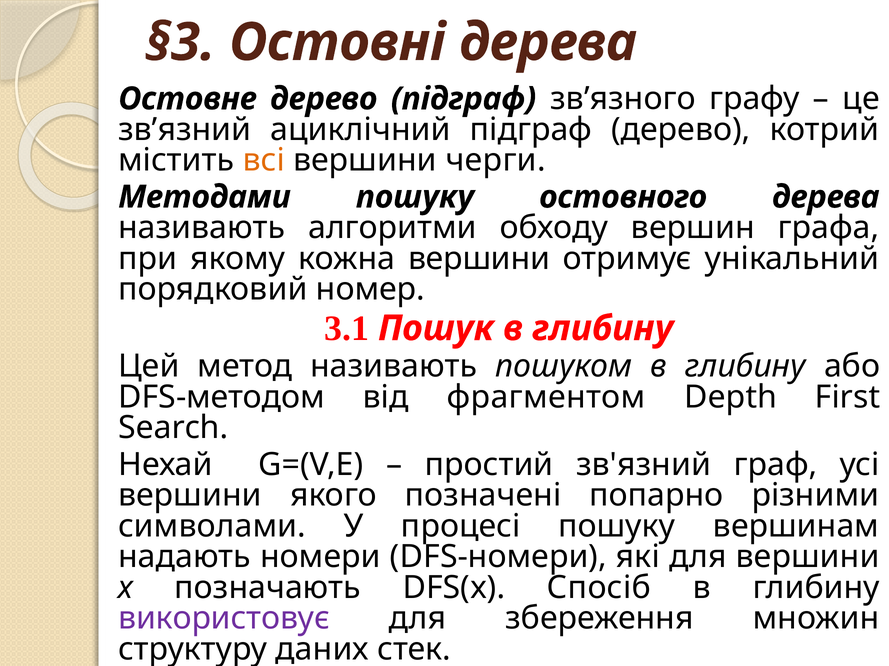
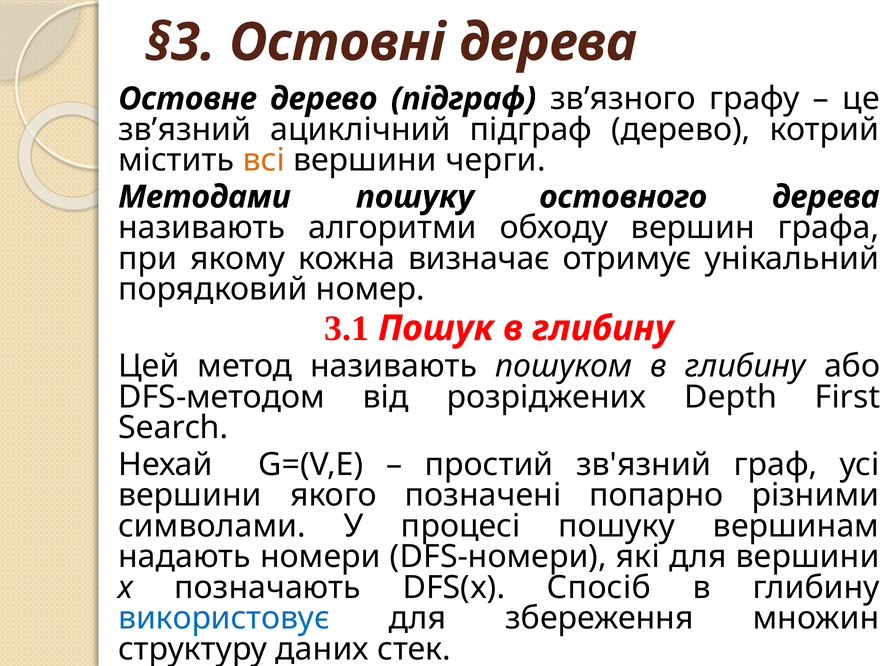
кожна вершини: вершини -> визначає (479, 259)
фрагментом: фрагментом -> розріджених (546, 397)
використовує colour: purple -> blue (224, 619)
